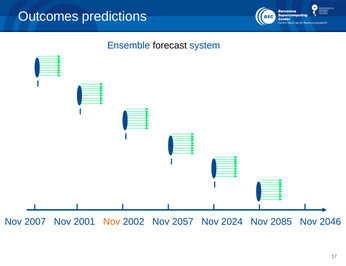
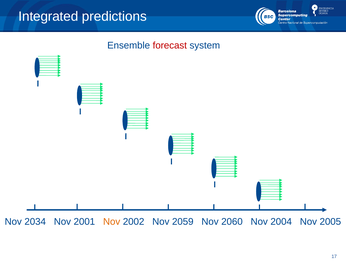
Outcomes: Outcomes -> Integrated (48, 16)
forecast colour: black -> red (170, 45)
2007: 2007 -> 2034 (35, 221)
2057: 2057 -> 2059 (183, 221)
2024: 2024 -> 2060 (232, 221)
2085: 2085 -> 2004 (281, 221)
2046: 2046 -> 2005 (330, 221)
